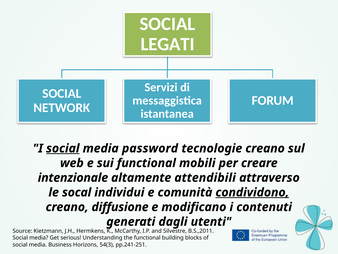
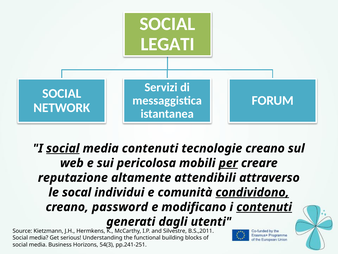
media password: password -> contenuti (150, 148)
sui functional: functional -> pericolosa (146, 163)
per underline: none -> present (228, 163)
intenzionale: intenzionale -> reputazione (73, 177)
diffusione: diffusione -> password (120, 207)
contenuti underline: none -> present (264, 207)
